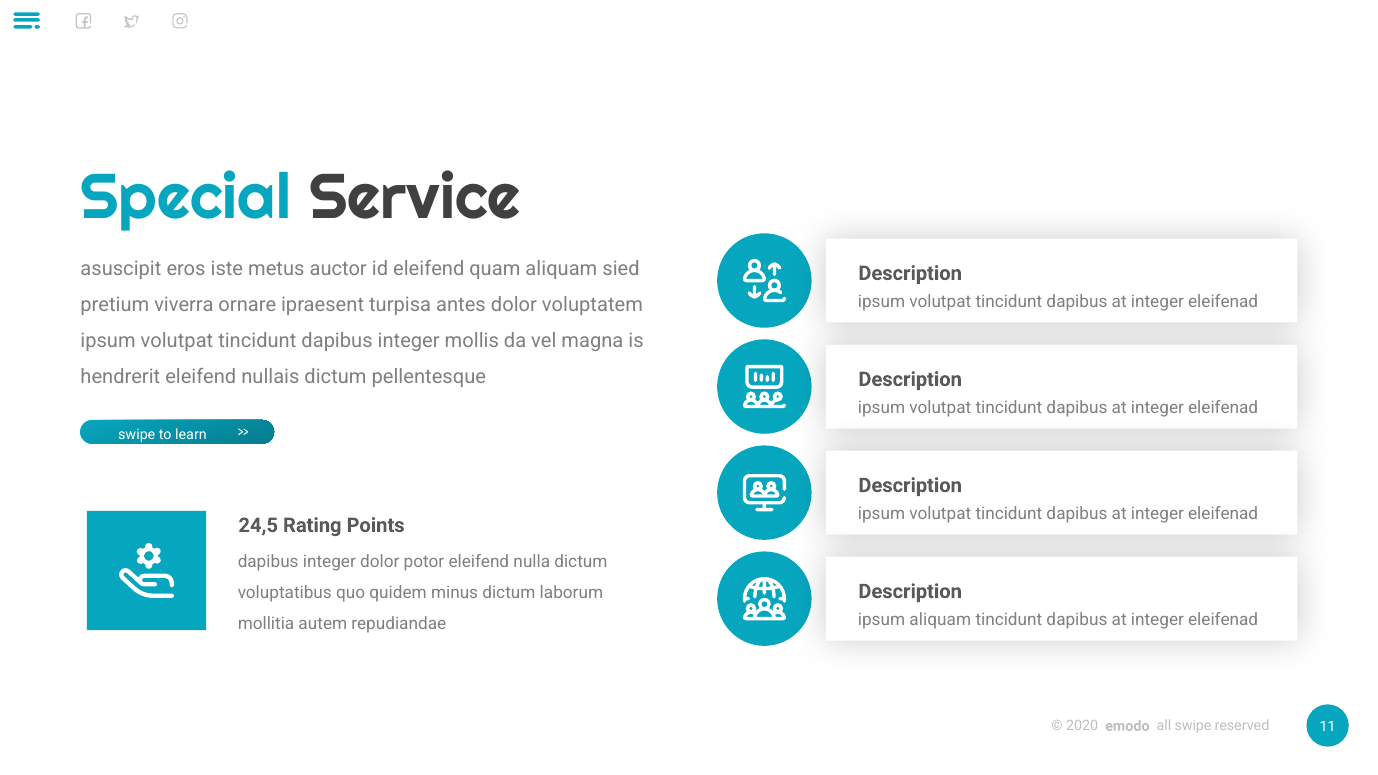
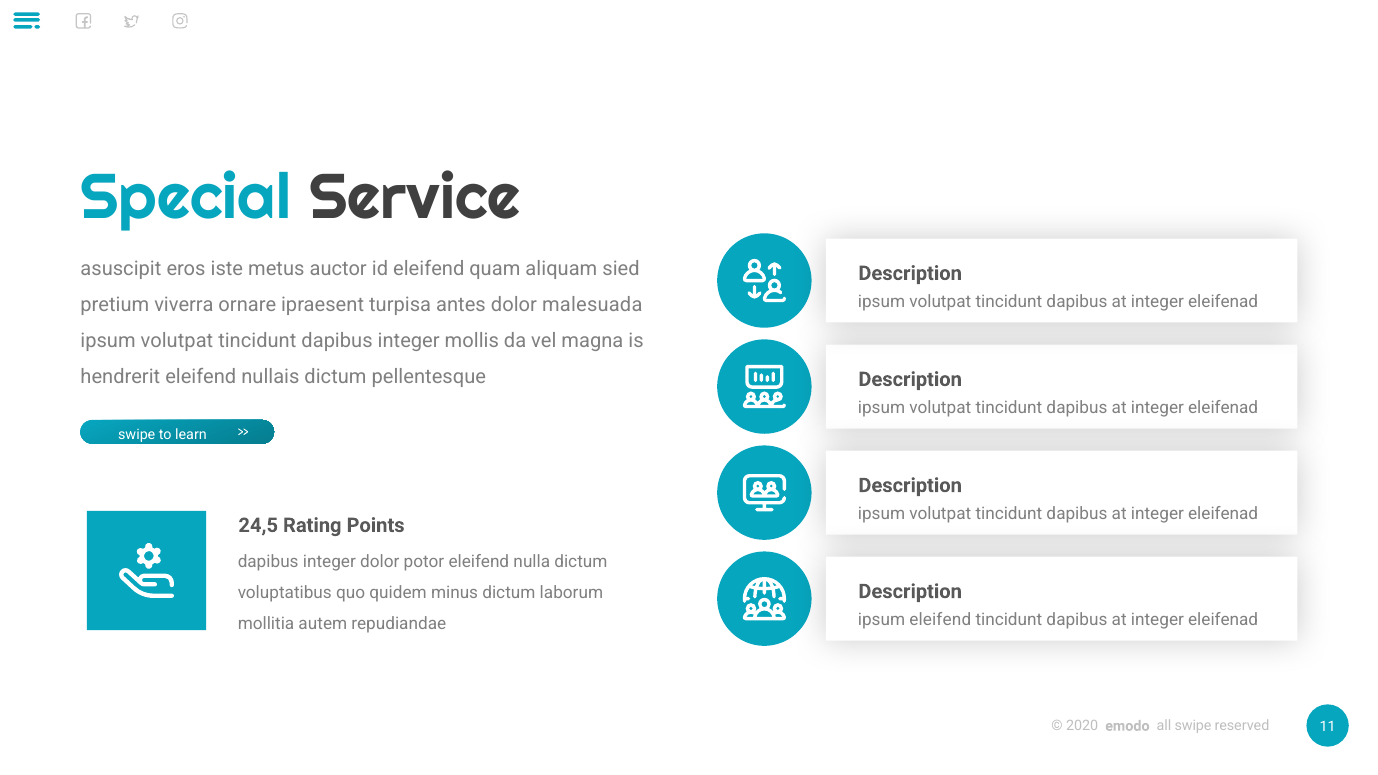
voluptatem: voluptatem -> malesuada (592, 305)
ipsum aliquam: aliquam -> eleifend (940, 620)
